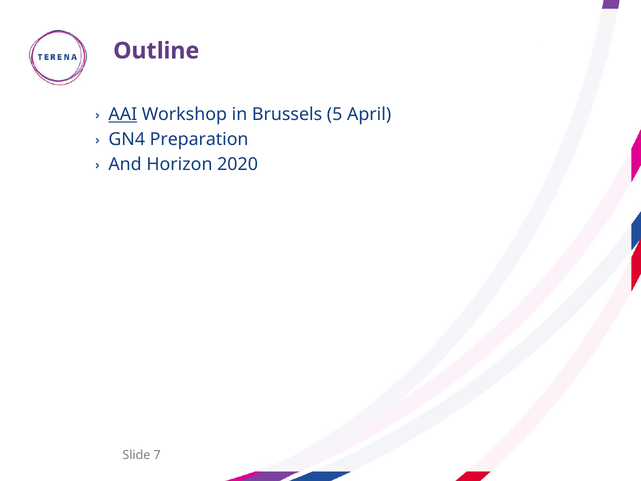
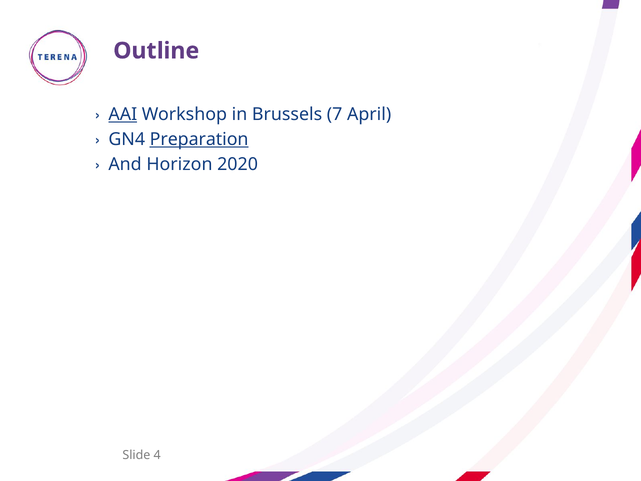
5: 5 -> 7 (335, 114)
Preparation underline: none -> present (199, 139)
7: 7 -> 4 (157, 455)
